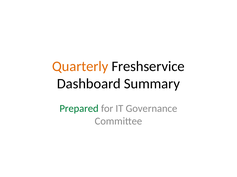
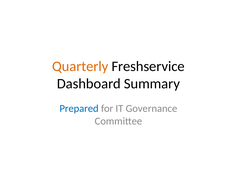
Prepared colour: green -> blue (79, 109)
